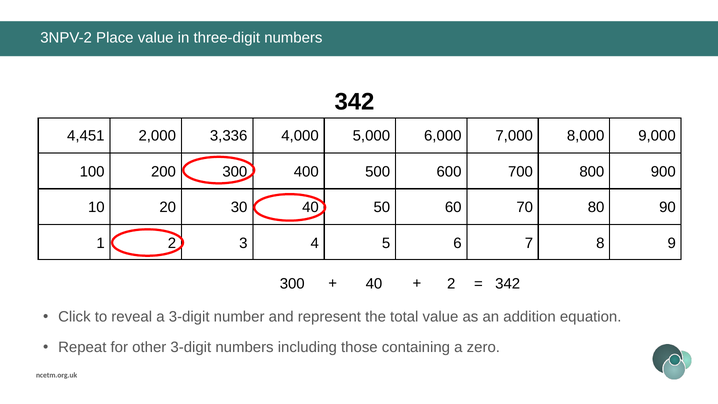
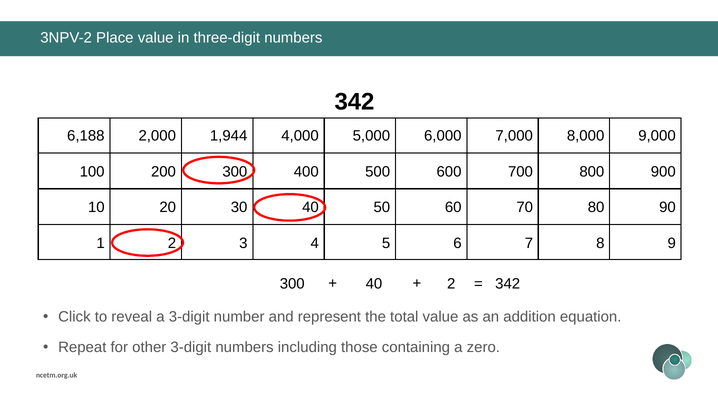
4,451: 4,451 -> 6,188 (86, 136)
3,336: 3,336 -> 1,944 (229, 136)
